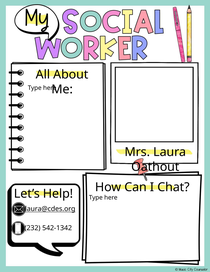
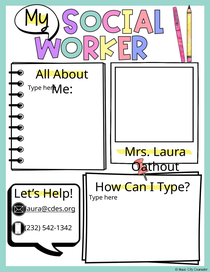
I Chat: Chat -> Type (174, 187)
